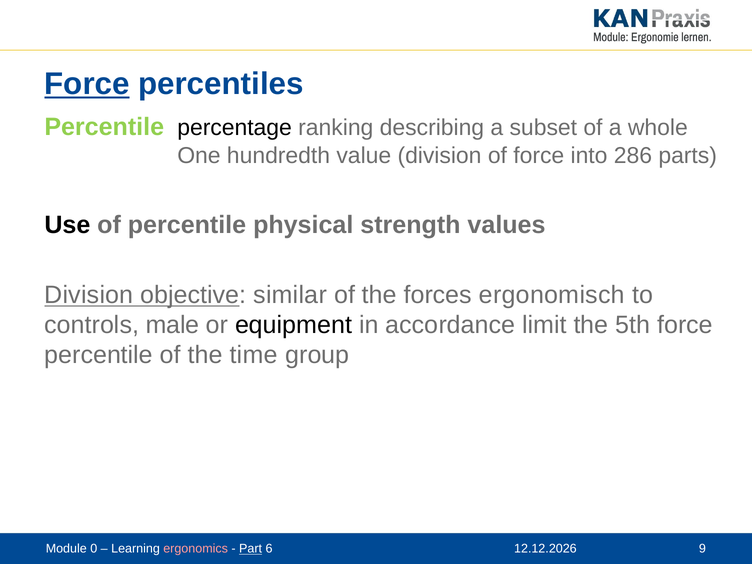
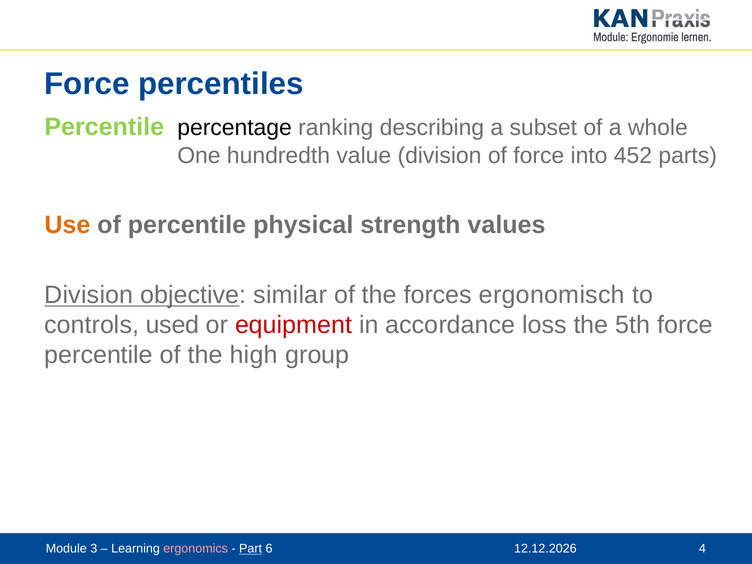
Force underline: present -> none (87, 84)
286: 286 -> 452 (633, 156)
Use colour: black -> orange (67, 225)
male: male -> used (173, 325)
equipment colour: black -> red (294, 325)
limit: limit -> loss (544, 325)
time: time -> high (254, 355)
0: 0 -> 3 (94, 549)
9: 9 -> 4 (702, 549)
